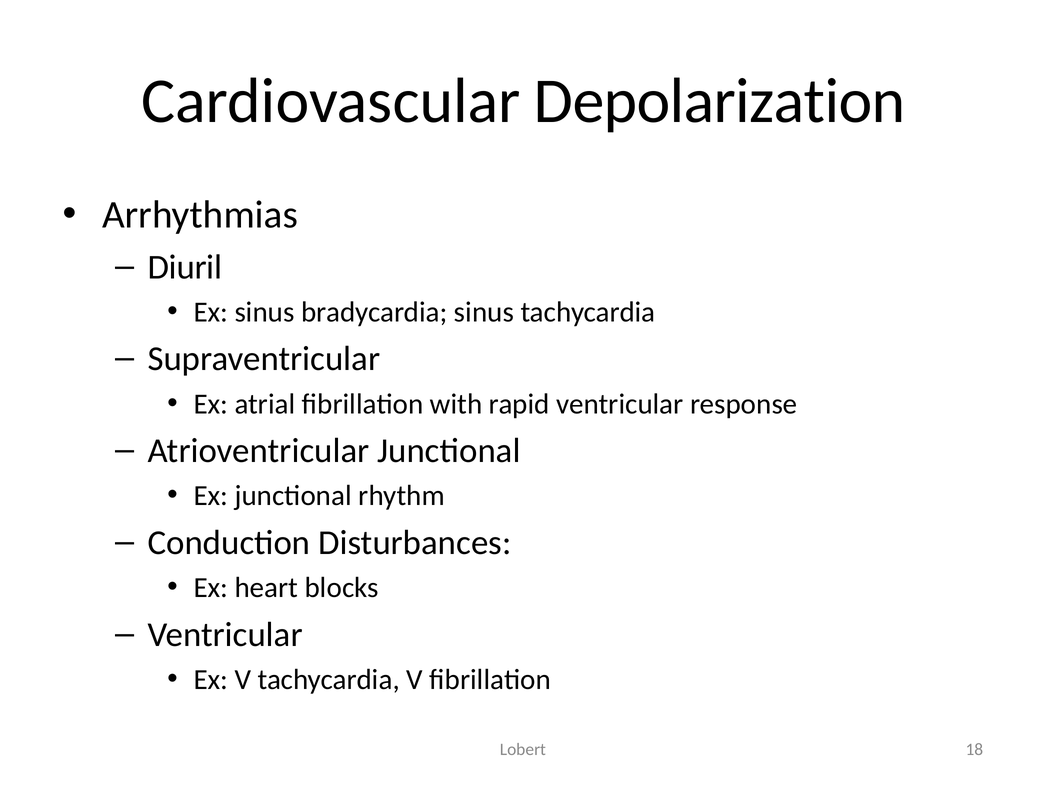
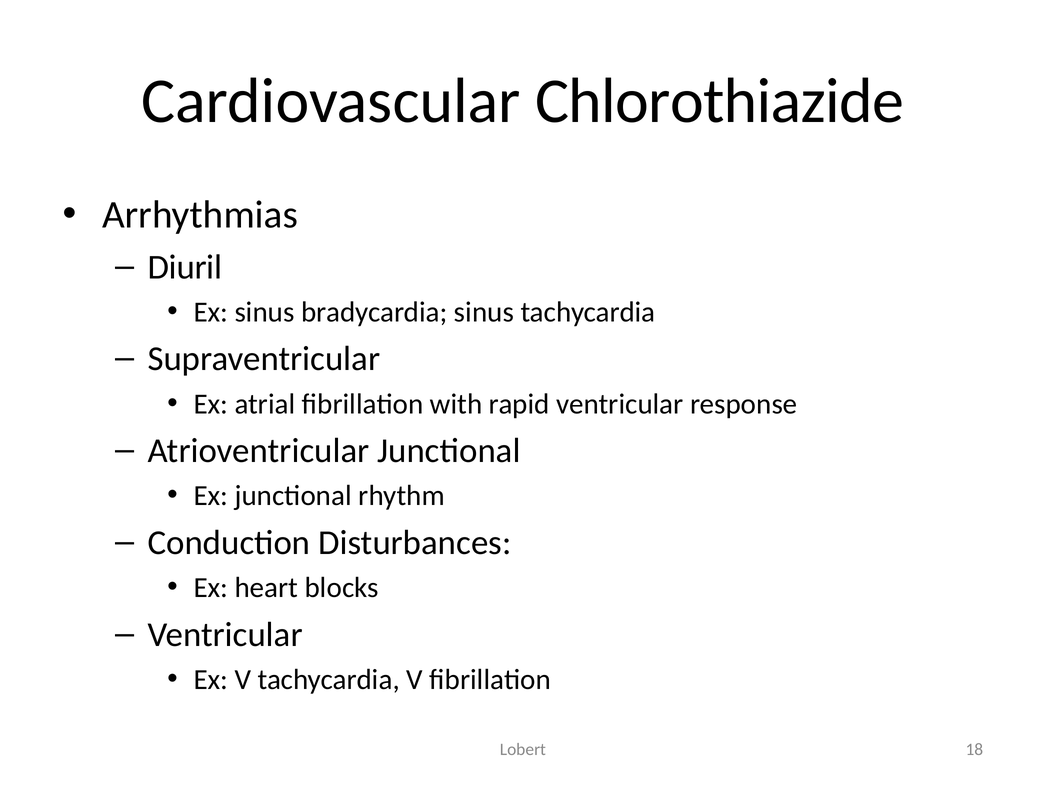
Depolarization: Depolarization -> Chlorothiazide (720, 101)
